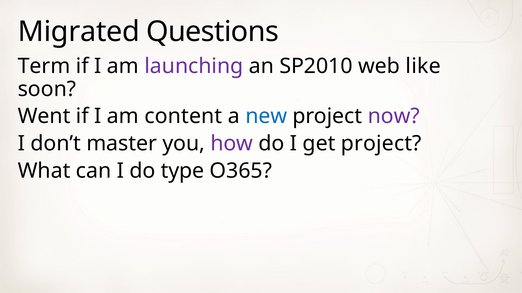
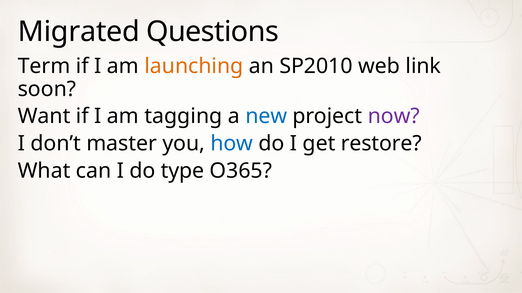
launching colour: purple -> orange (194, 66)
like: like -> link (423, 66)
Went: Went -> Want (44, 117)
content: content -> tagging (183, 117)
how colour: purple -> blue (232, 144)
get project: project -> restore (381, 144)
